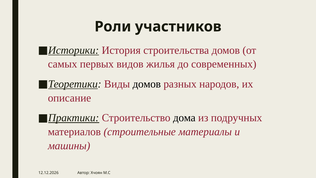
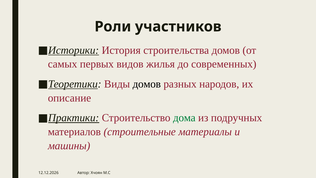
дома colour: black -> green (184, 118)
